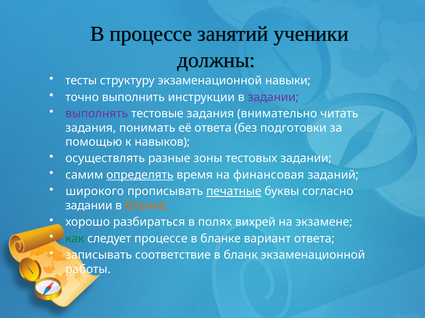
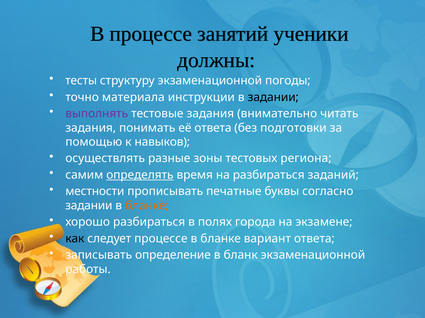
навыки: навыки -> погоды (288, 81)
выполнить: выполнить -> материала (133, 97)
задании colour: purple -> black (273, 97)
тестовых задании: задании -> региона (306, 159)
на финансовая: финансовая -> разбираться (269, 175)
широкого: широкого -> местности (95, 192)
печатные underline: present -> none (234, 192)
вихрей: вихрей -> города (255, 223)
как colour: green -> black (75, 239)
соответствие: соответствие -> определение (173, 256)
